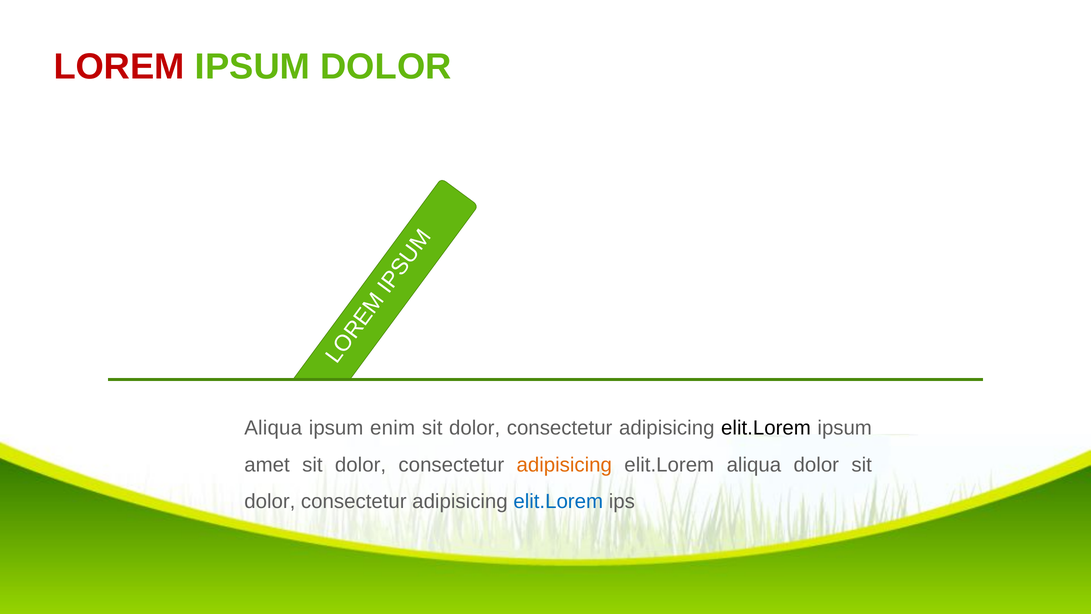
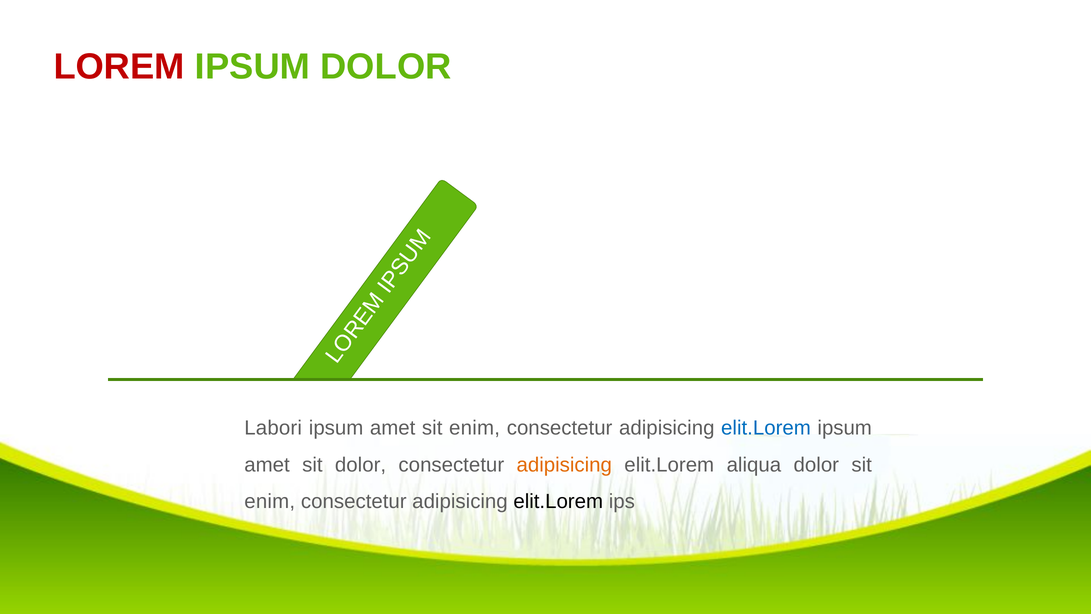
Aliqua: Aliqua -> Labori (273, 428)
enim: enim -> amet (393, 428)
dolor: dolor -> enim (475, 428)
elit.Lorem colour: black -> blue (766, 428)
dolor: dolor -> enim (270, 501)
elit.Lorem colour: blue -> black (558, 501)
